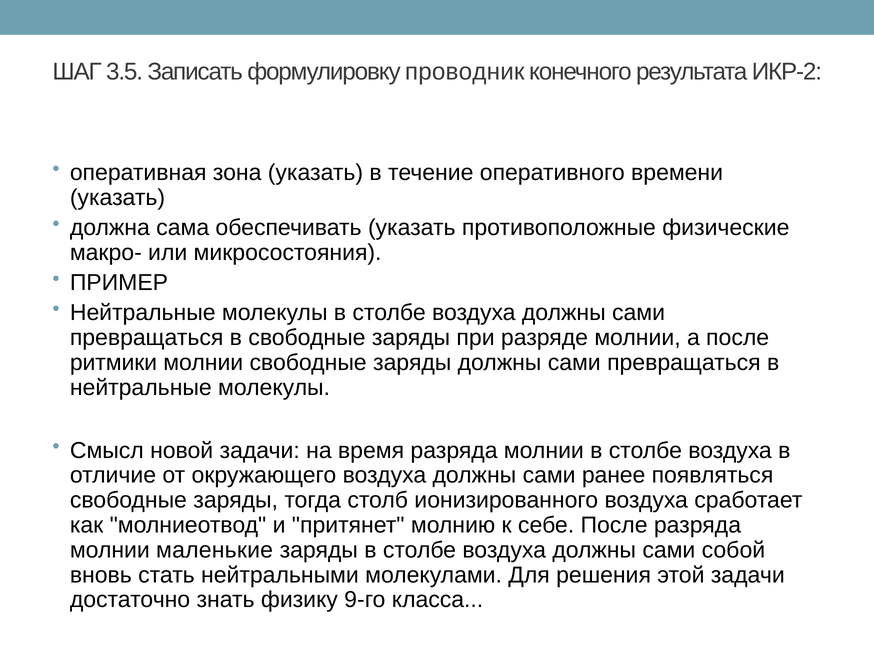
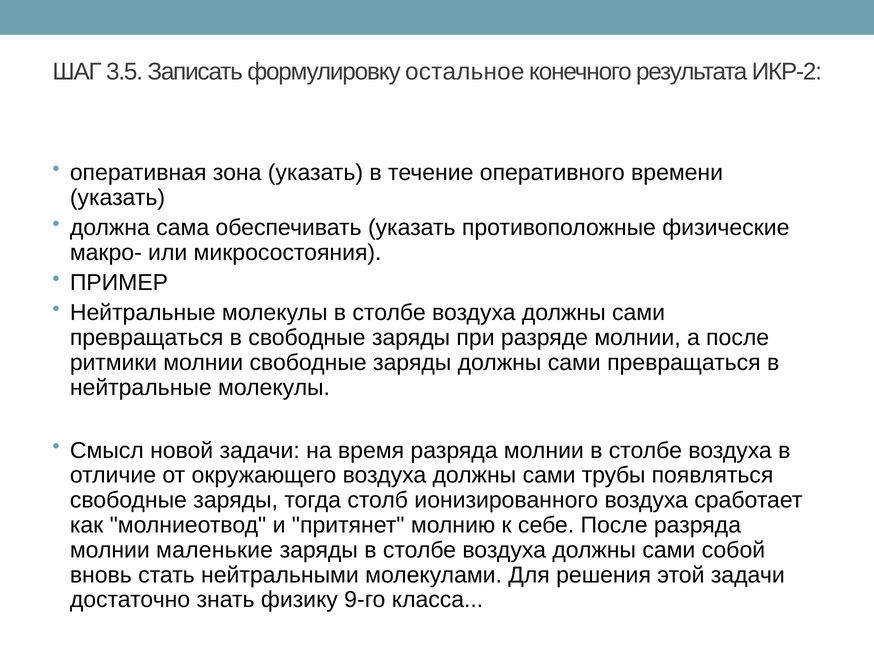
проводник: проводник -> остальное (465, 72)
ранее: ранее -> трубы (614, 476)
